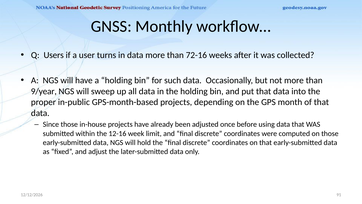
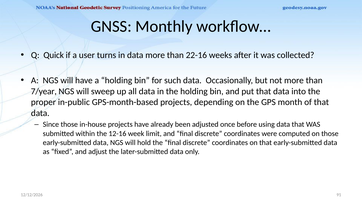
Users: Users -> Quick (54, 55)
72-16: 72-16 -> 22-16 (196, 55)
9/year: 9/year -> 7/year (44, 91)
